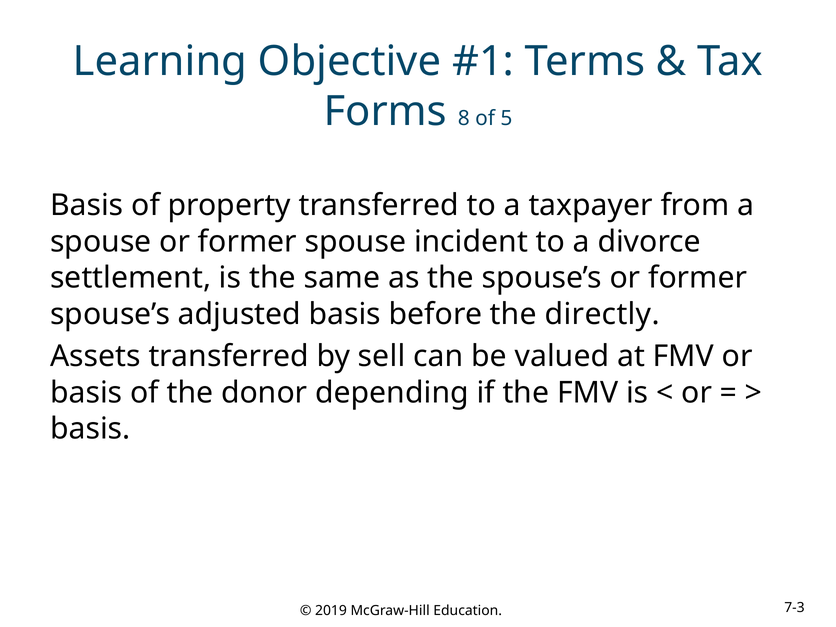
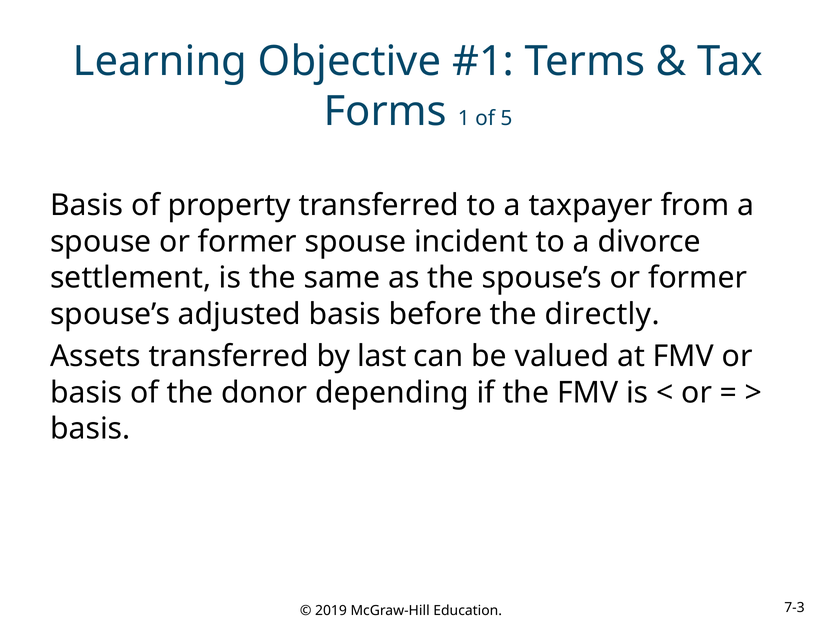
8: 8 -> 1 (464, 118)
sell: sell -> last (382, 356)
